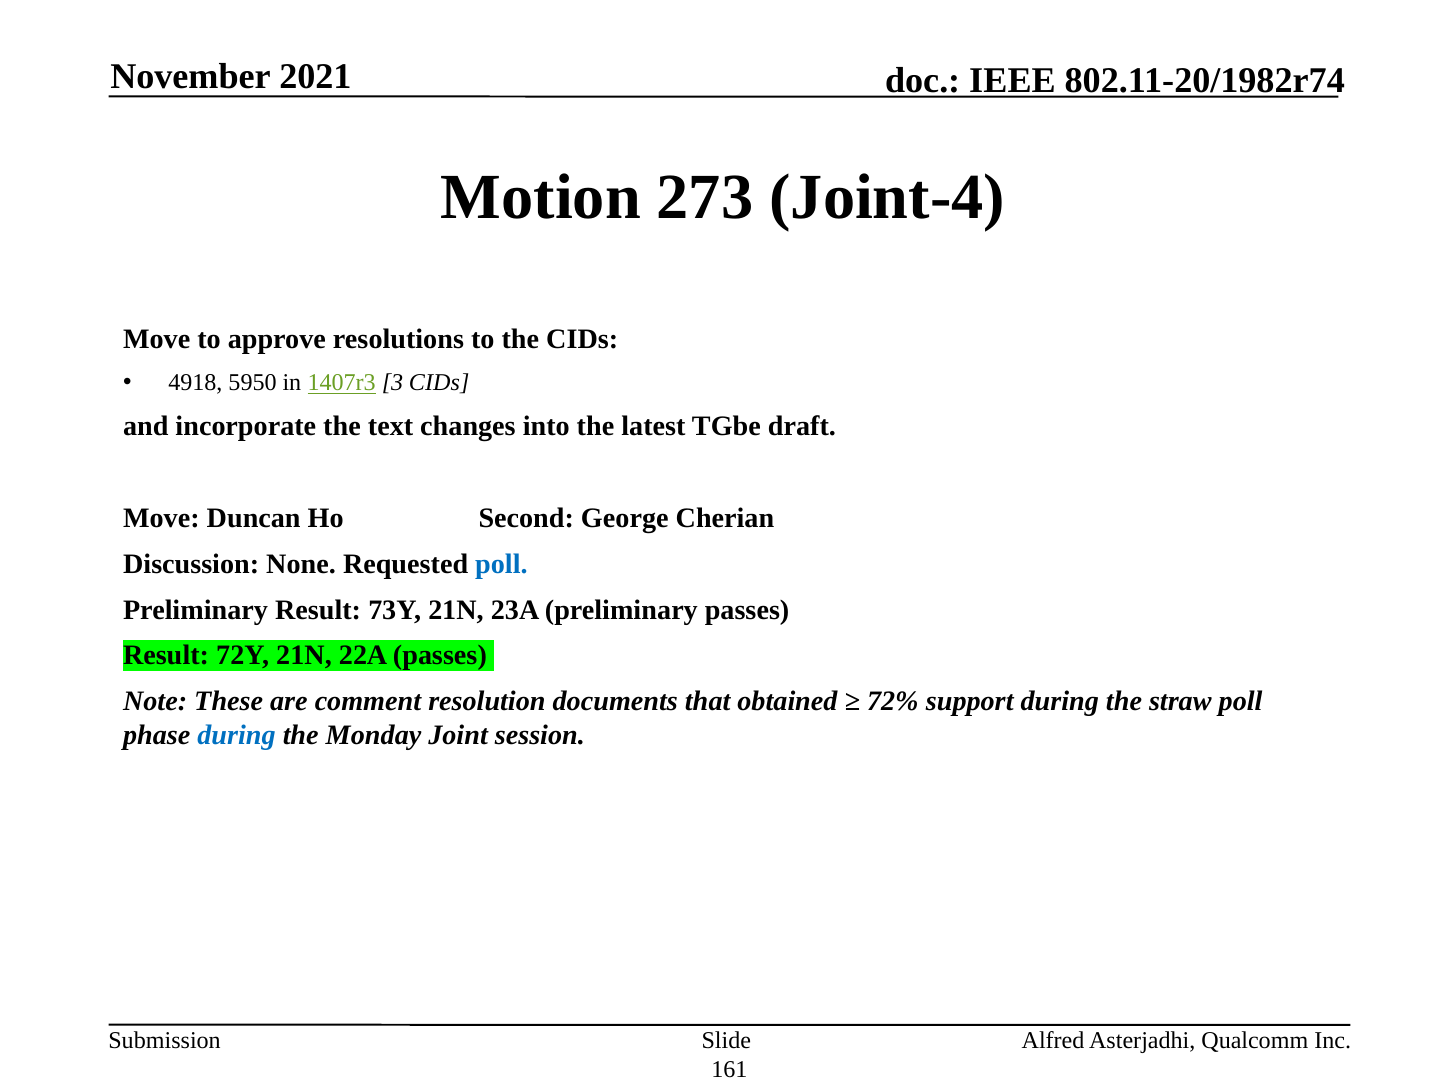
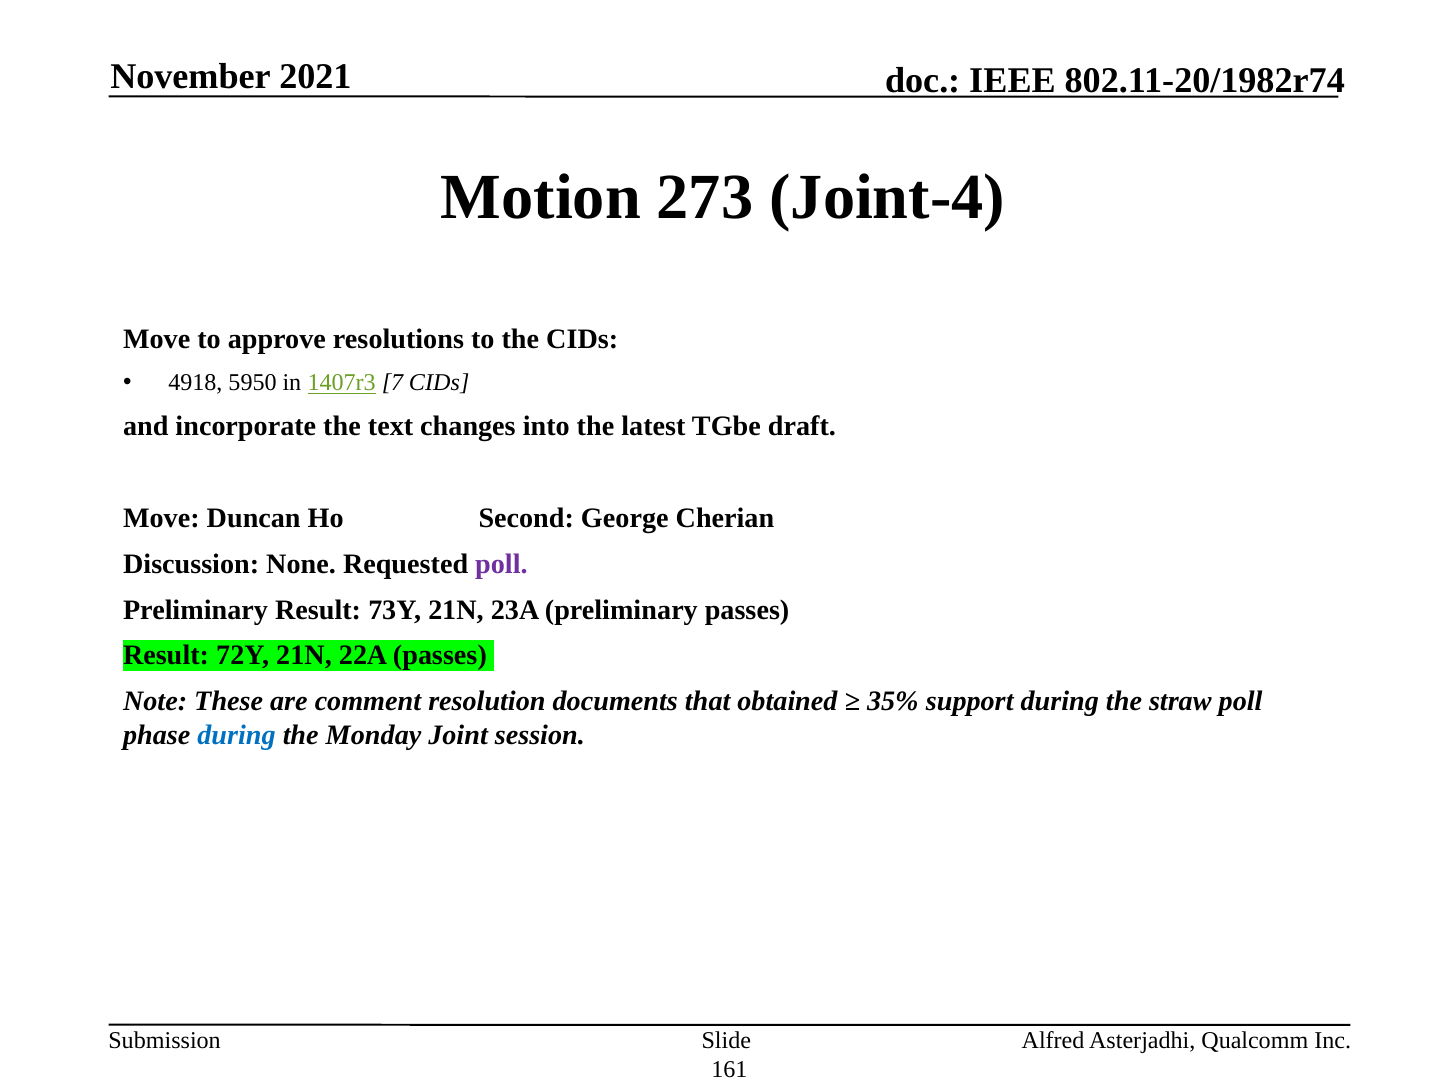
3: 3 -> 7 (392, 383)
poll colour: blue -> purple (501, 564)
72%: 72% -> 35% (893, 702)
